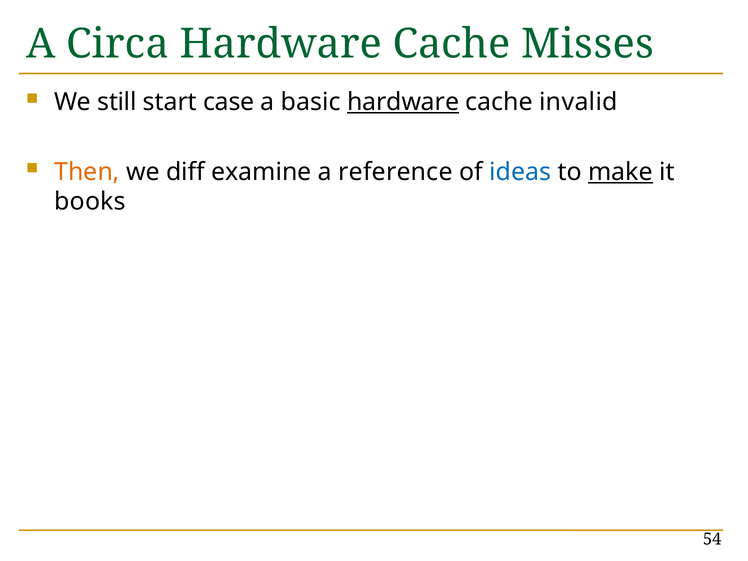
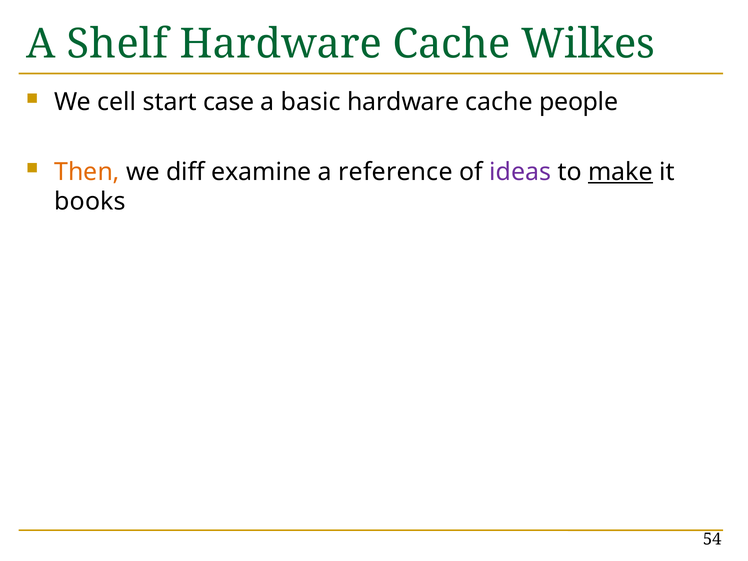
Circa: Circa -> Shelf (117, 44)
Misses: Misses -> Wilkes (588, 44)
still: still -> cell (117, 102)
hardware underline: present -> none (403, 102)
invalid: invalid -> people (579, 102)
ideas colour: blue -> purple (520, 172)
